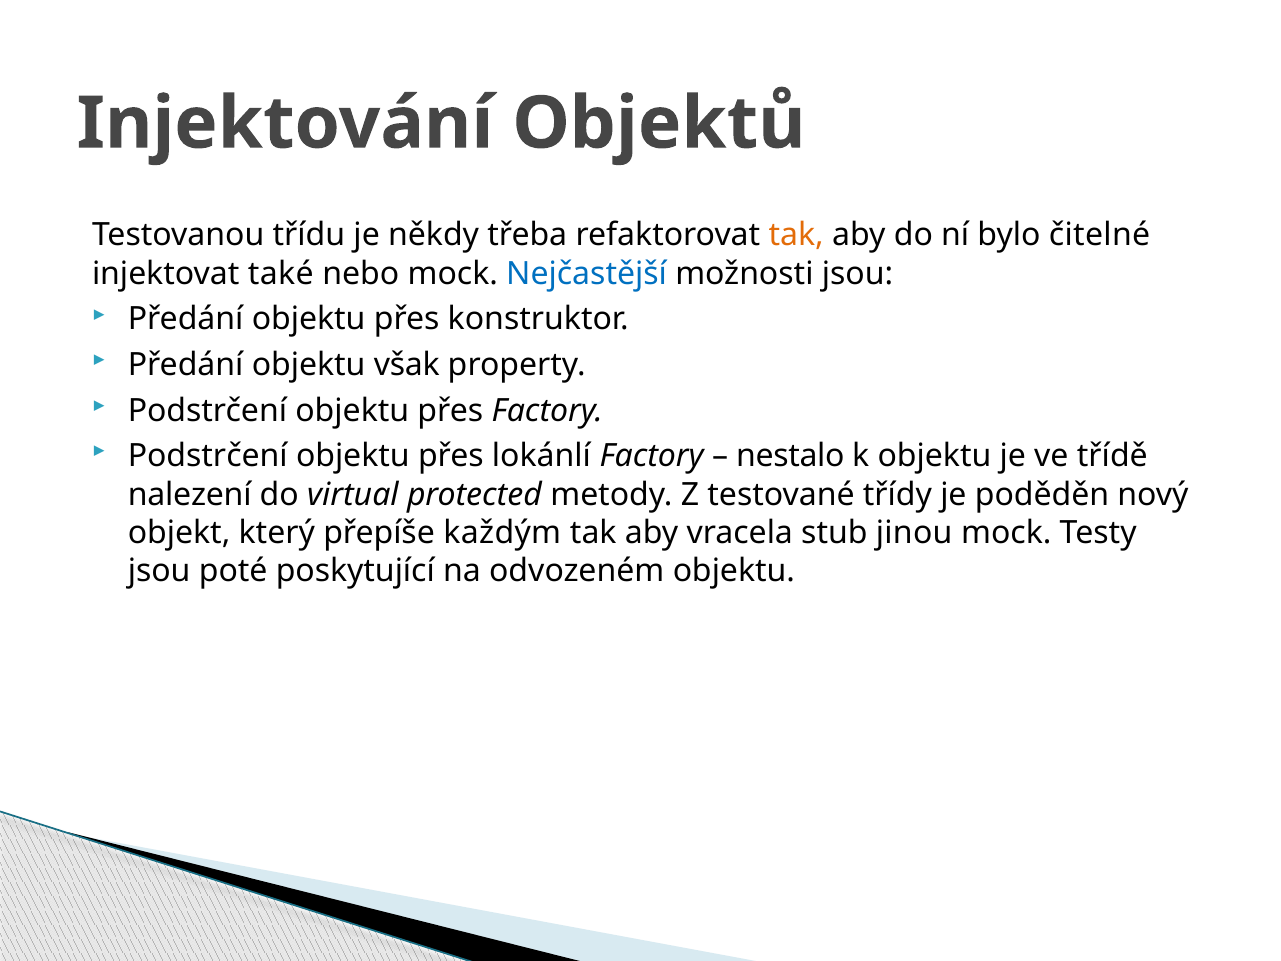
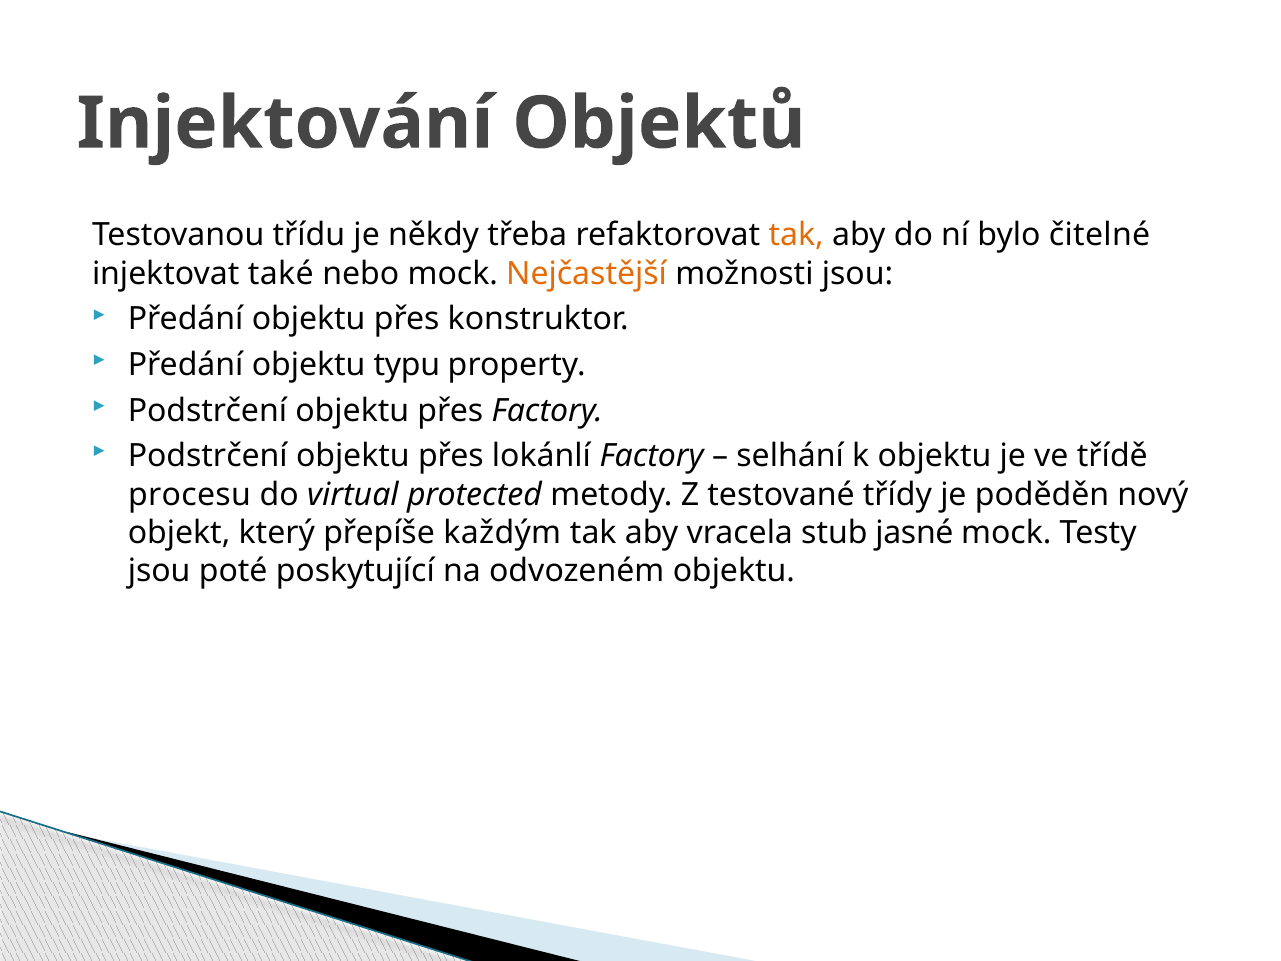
Nejčastější colour: blue -> orange (587, 274)
však: však -> typu (407, 365)
nestalo: nestalo -> selhání (790, 456)
nalezení: nalezení -> procesu (189, 494)
jinou: jinou -> jasné (914, 533)
